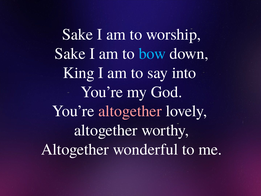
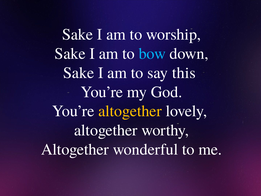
King: King -> Sake (79, 73)
into: into -> this (184, 73)
altogether colour: pink -> yellow (130, 111)
